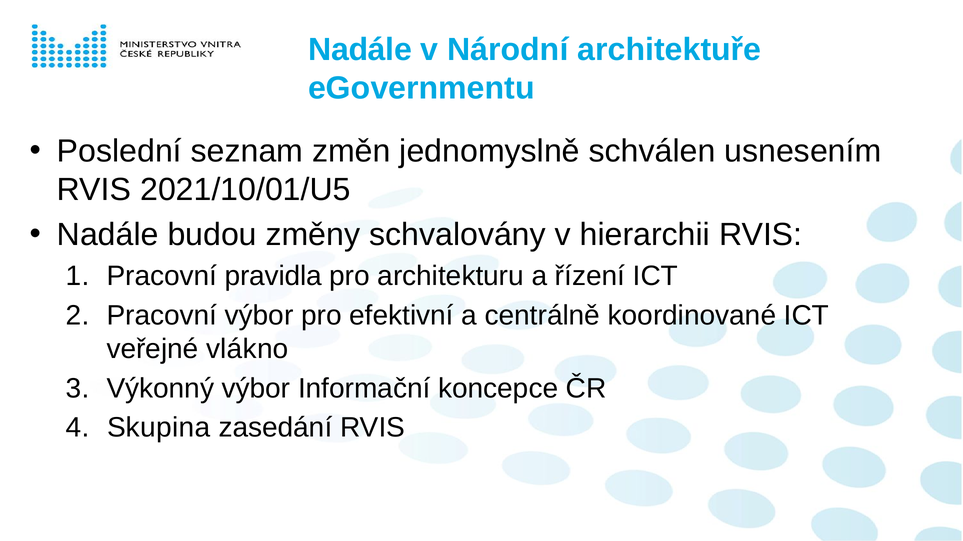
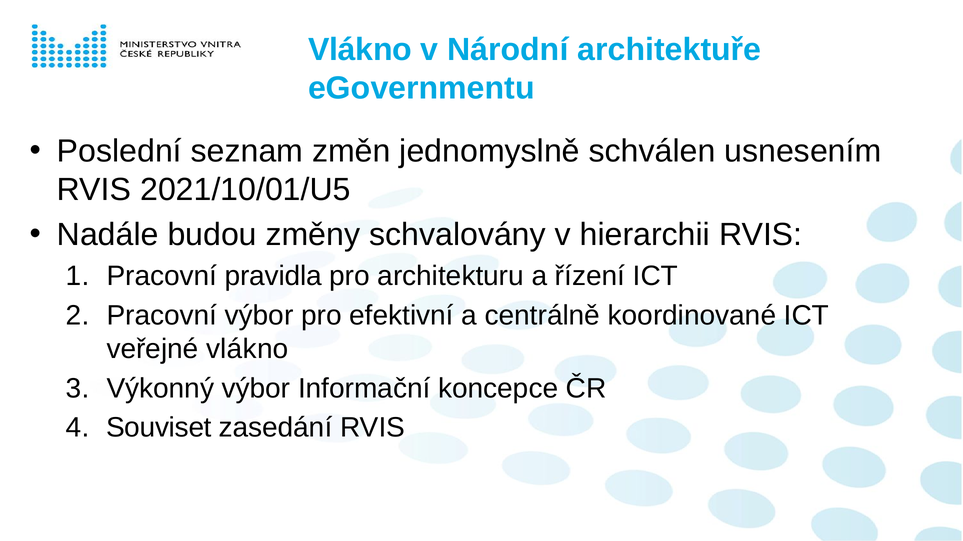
Nadále: Nadále -> Vlákno (360, 50)
Skupina: Skupina -> Souviset (159, 428)
